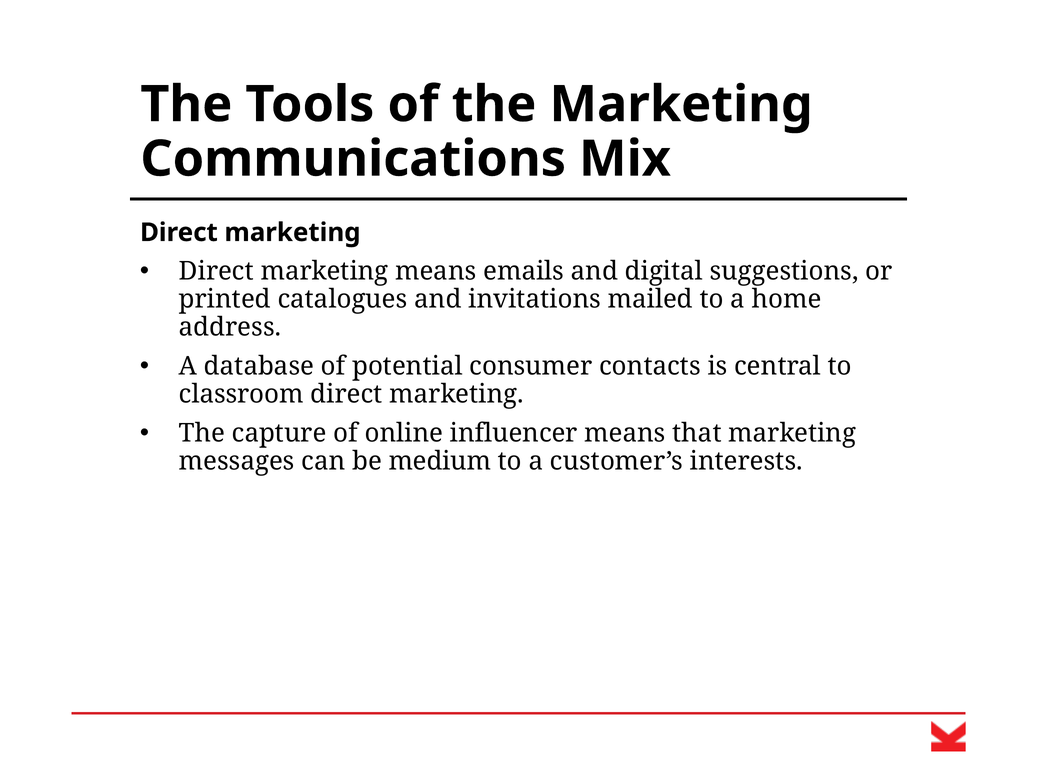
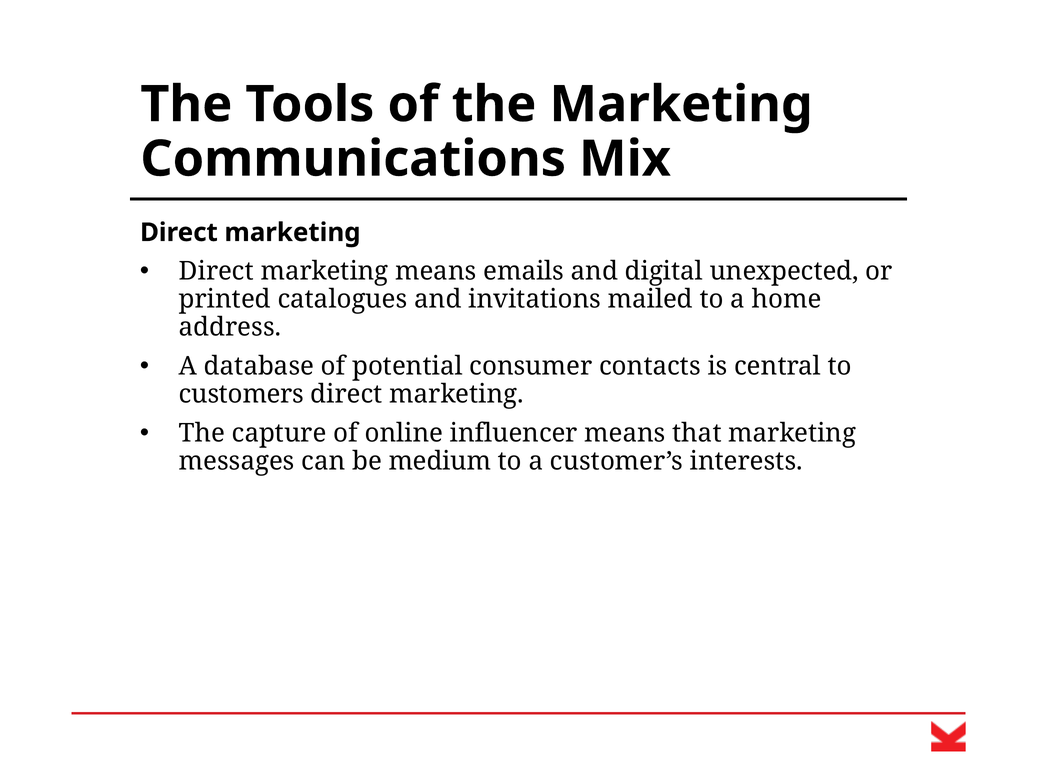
suggestions: suggestions -> unexpected (784, 271)
classroom: classroom -> customers (241, 394)
